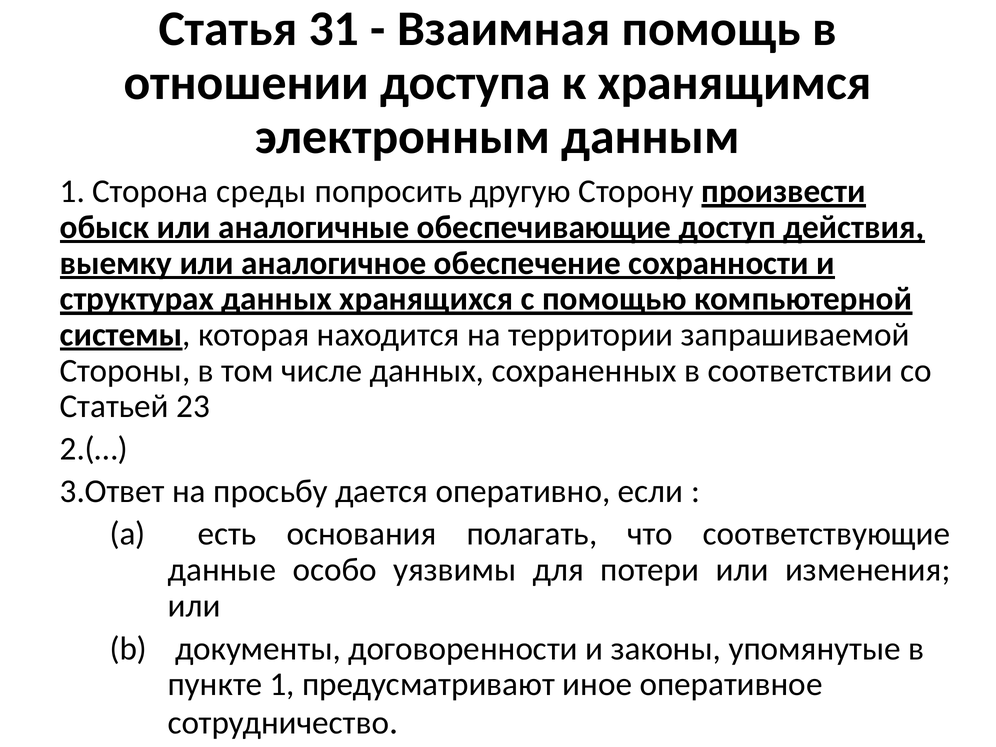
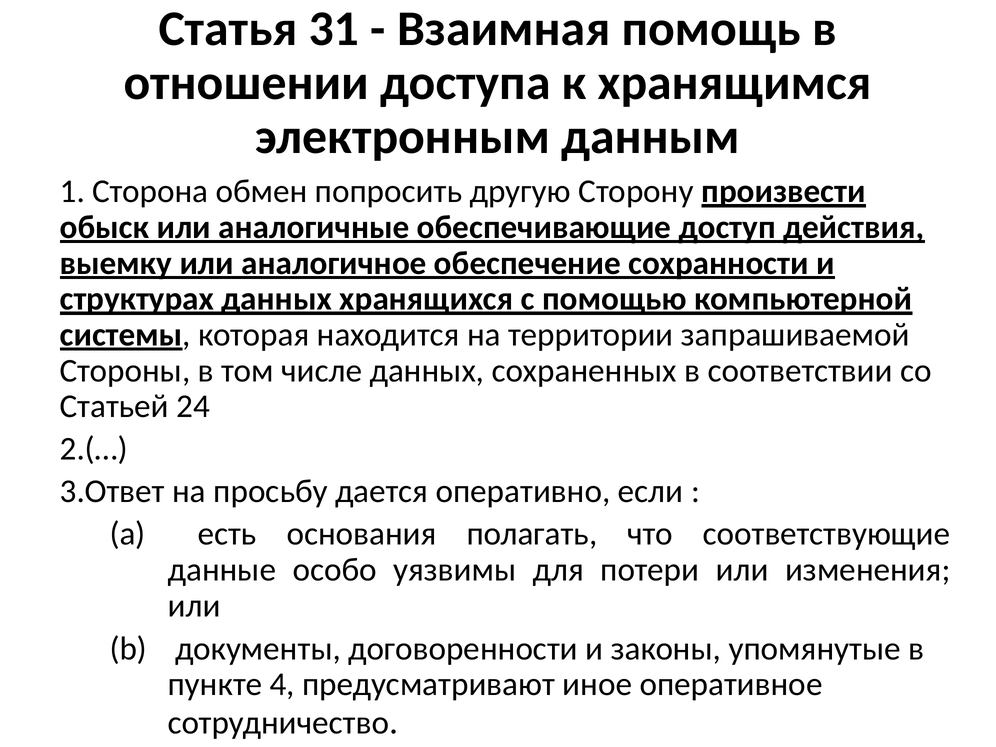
среды: среды -> обмен (262, 191)
23: 23 -> 24 (193, 407)
пункте 1: 1 -> 4 (282, 684)
